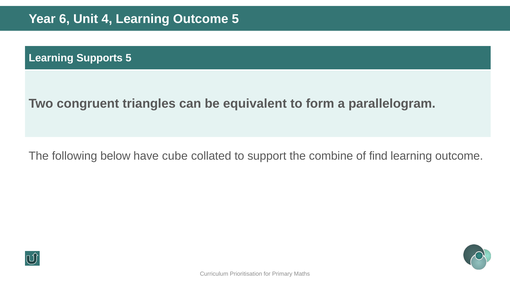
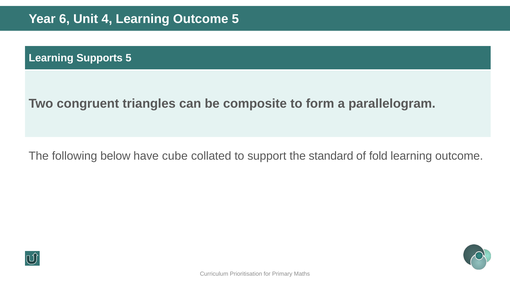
equivalent: equivalent -> composite (255, 104)
combine: combine -> standard (331, 156)
find: find -> fold (378, 156)
